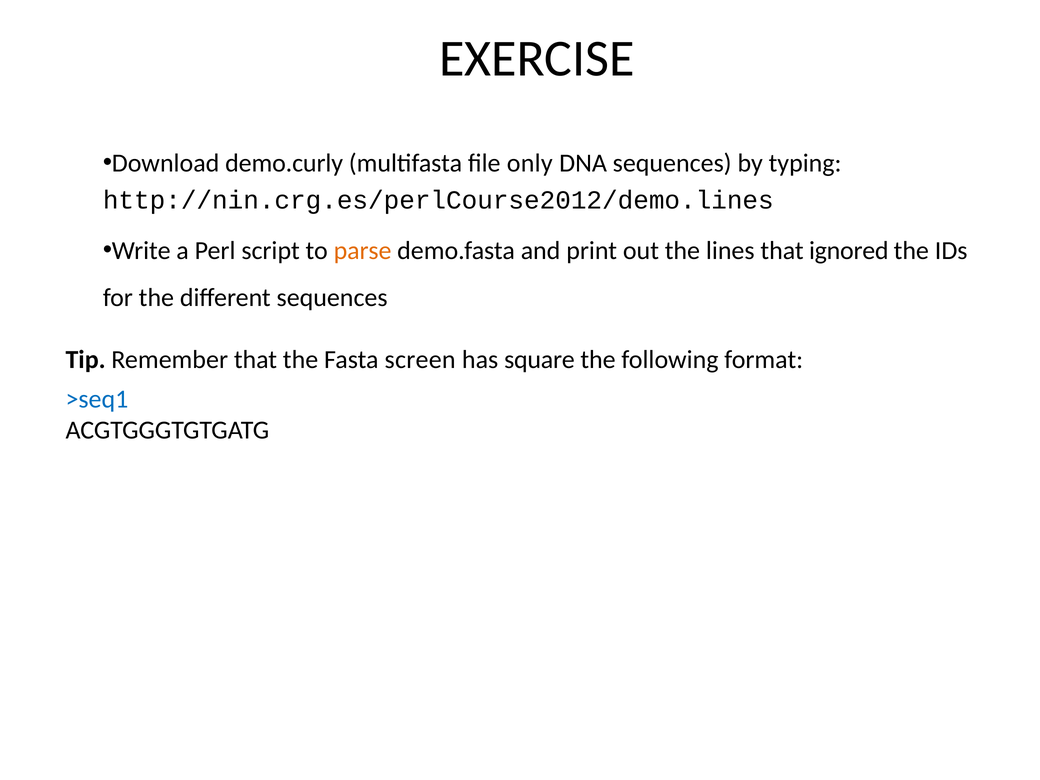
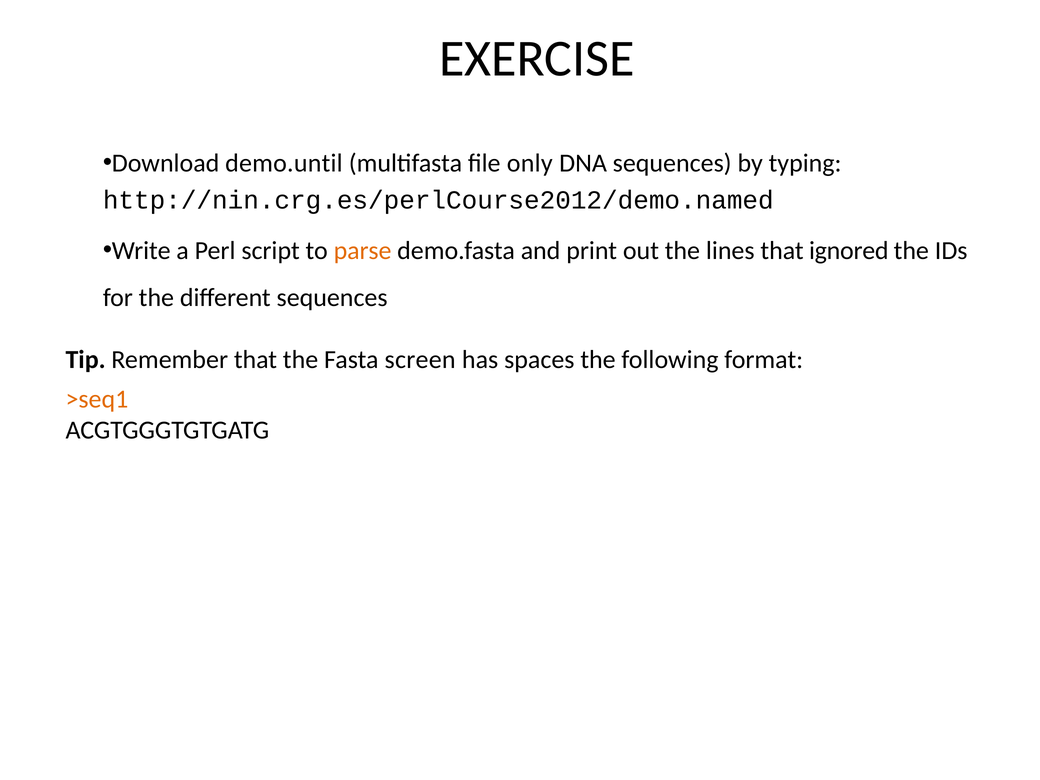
demo.curly: demo.curly -> demo.until (284, 163)
http://nin.crg.es/perlCourse2012/demo.lines: http://nin.crg.es/perlCourse2012/demo.lines -> http://nin.crg.es/perlCourse2012/demo.named (438, 200)
square: square -> spaces (539, 360)
>seq1 colour: blue -> orange (97, 399)
